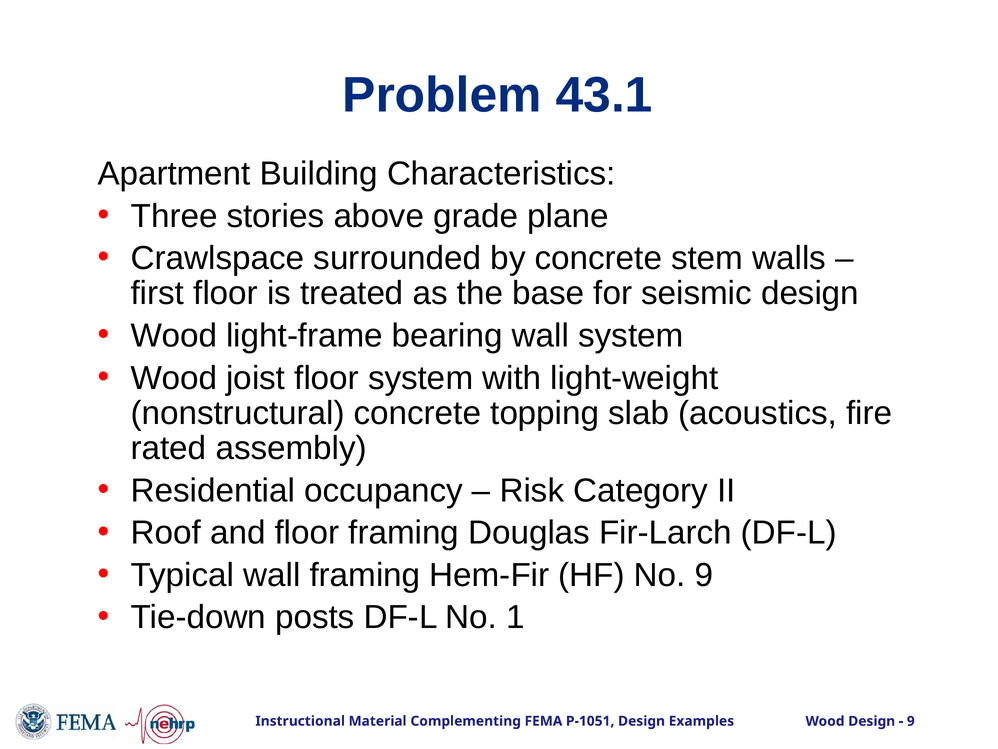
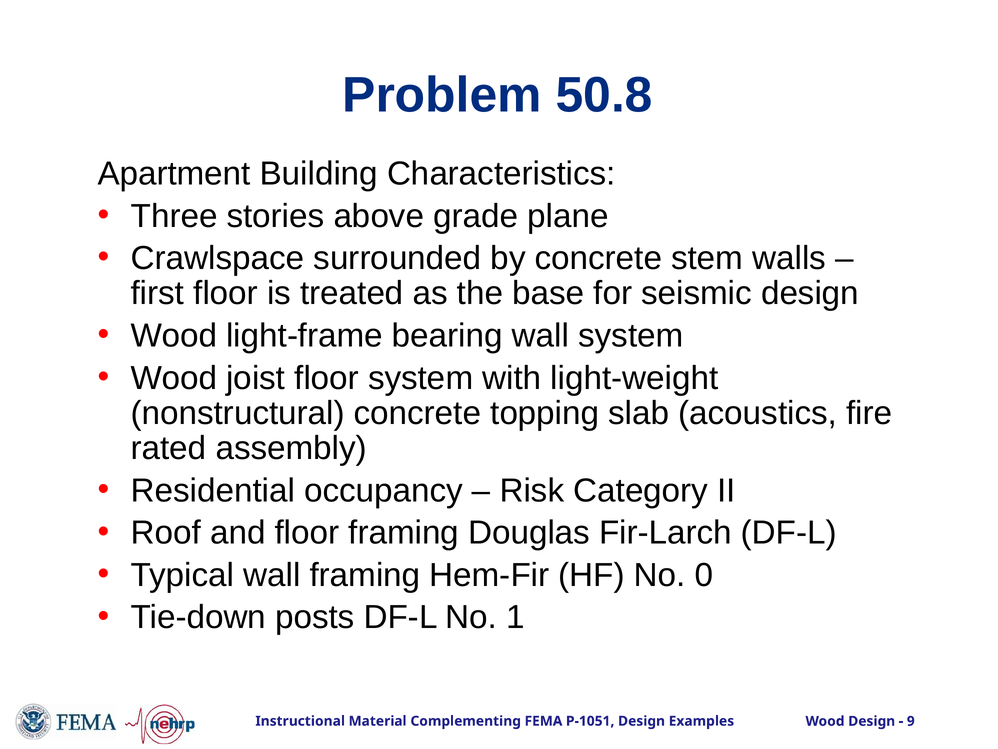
43.1: 43.1 -> 50.8 (604, 95)
No 9: 9 -> 0 (704, 575)
